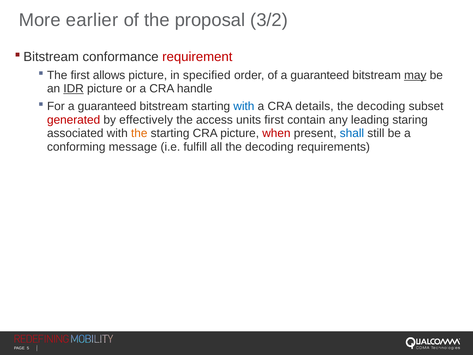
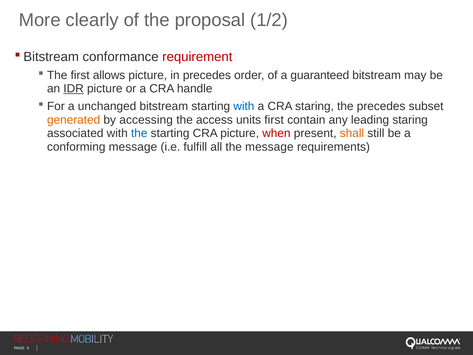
earlier: earlier -> clearly (92, 20)
3/2: 3/2 -> 1/2 (269, 20)
in specified: specified -> precedes (207, 75)
may underline: present -> none (415, 75)
For a guaranteed: guaranteed -> unchanged (107, 106)
CRA details: details -> staring (315, 106)
decoding: decoding -> precedes (381, 106)
generated colour: red -> orange (74, 120)
effectively: effectively -> accessing (146, 120)
the colour: orange -> blue (139, 133)
shall colour: blue -> orange (352, 133)
all the decoding: decoding -> message (269, 147)
